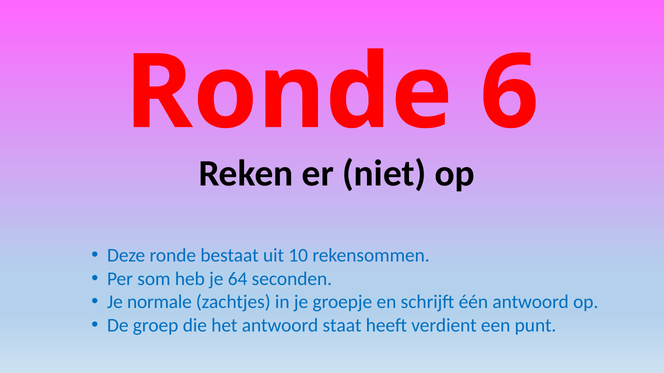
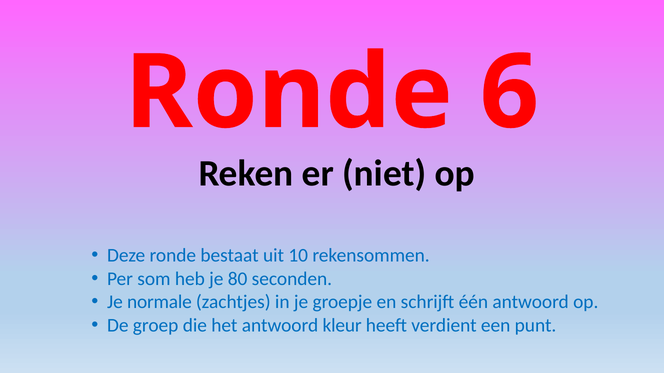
64: 64 -> 80 (238, 279)
staat: staat -> kleur (342, 326)
